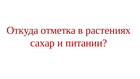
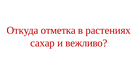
питании: питании -> вежливо (86, 43)
